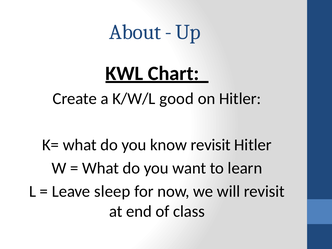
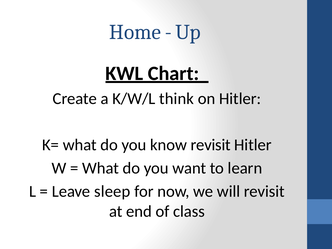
About: About -> Home (135, 32)
good: good -> think (177, 99)
